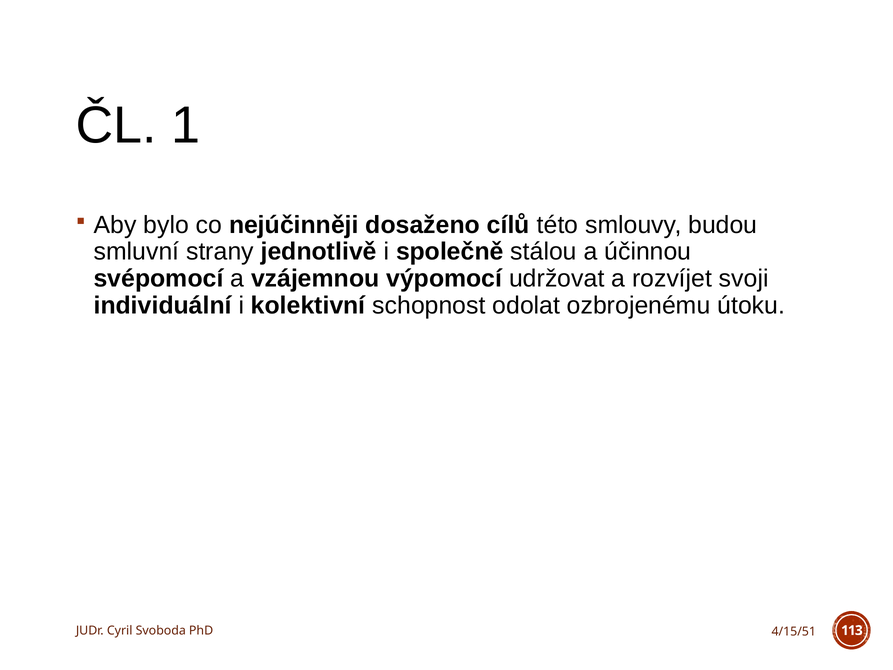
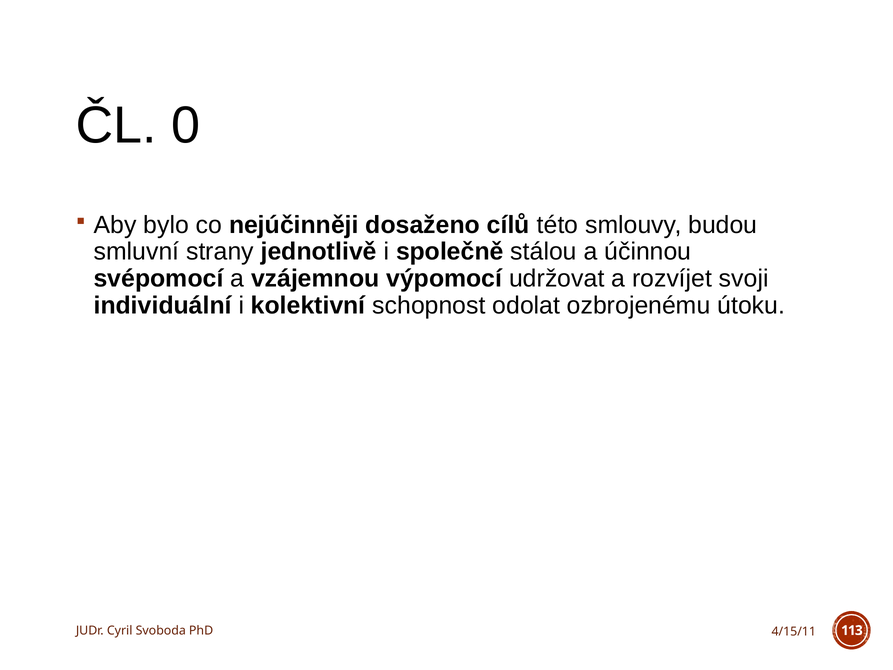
1: 1 -> 0 (186, 126)
4/15/51: 4/15/51 -> 4/15/11 (794, 631)
